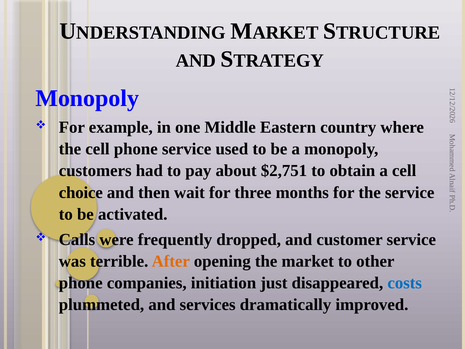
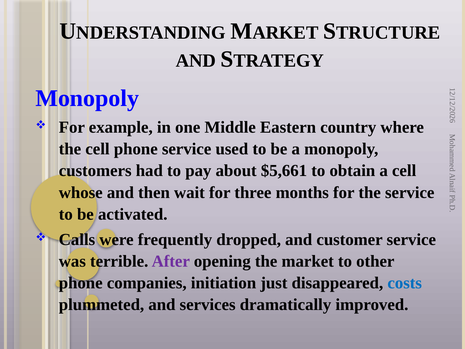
$2,751: $2,751 -> $5,661 (284, 171)
choice: choice -> whose (81, 192)
After colour: orange -> purple (171, 261)
